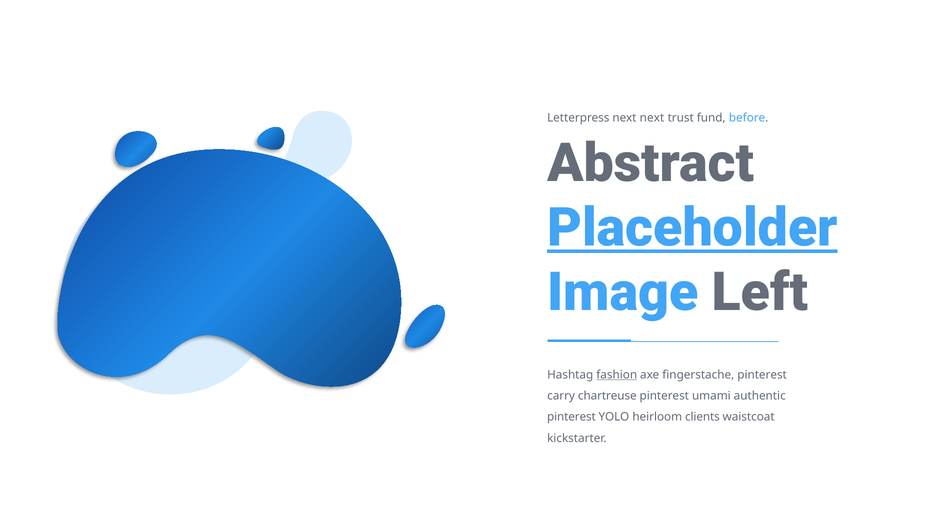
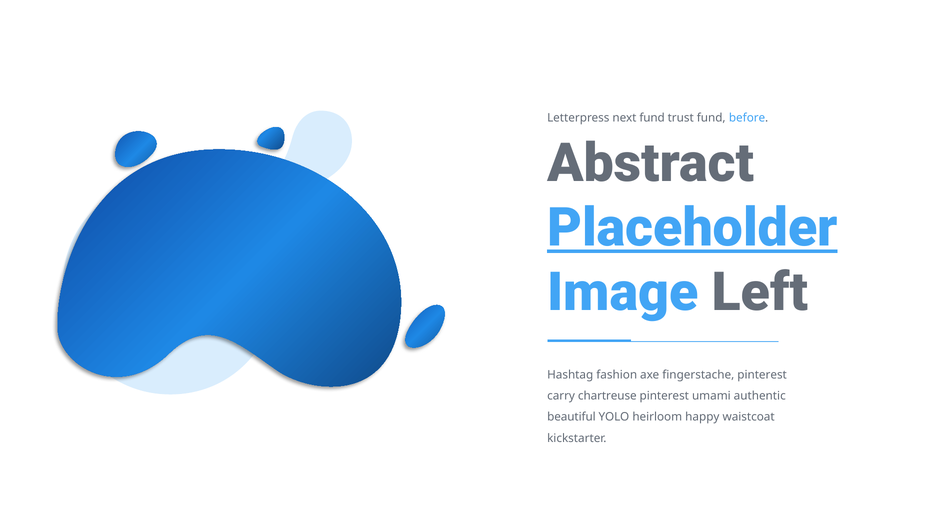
next next: next -> fund (652, 118)
fashion underline: present -> none (617, 375)
pinterest: pinterest -> beautiful (571, 417)
clients: clients -> happy (702, 417)
